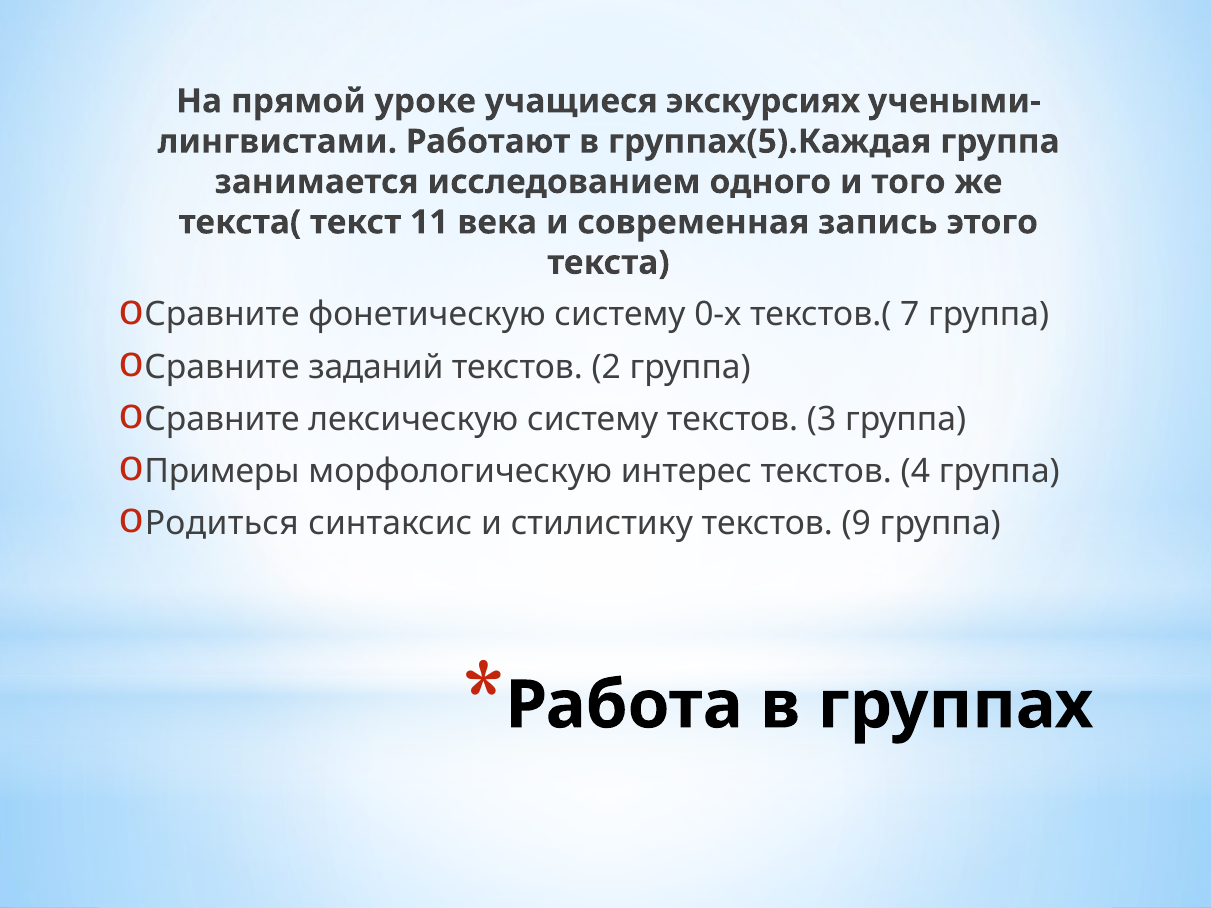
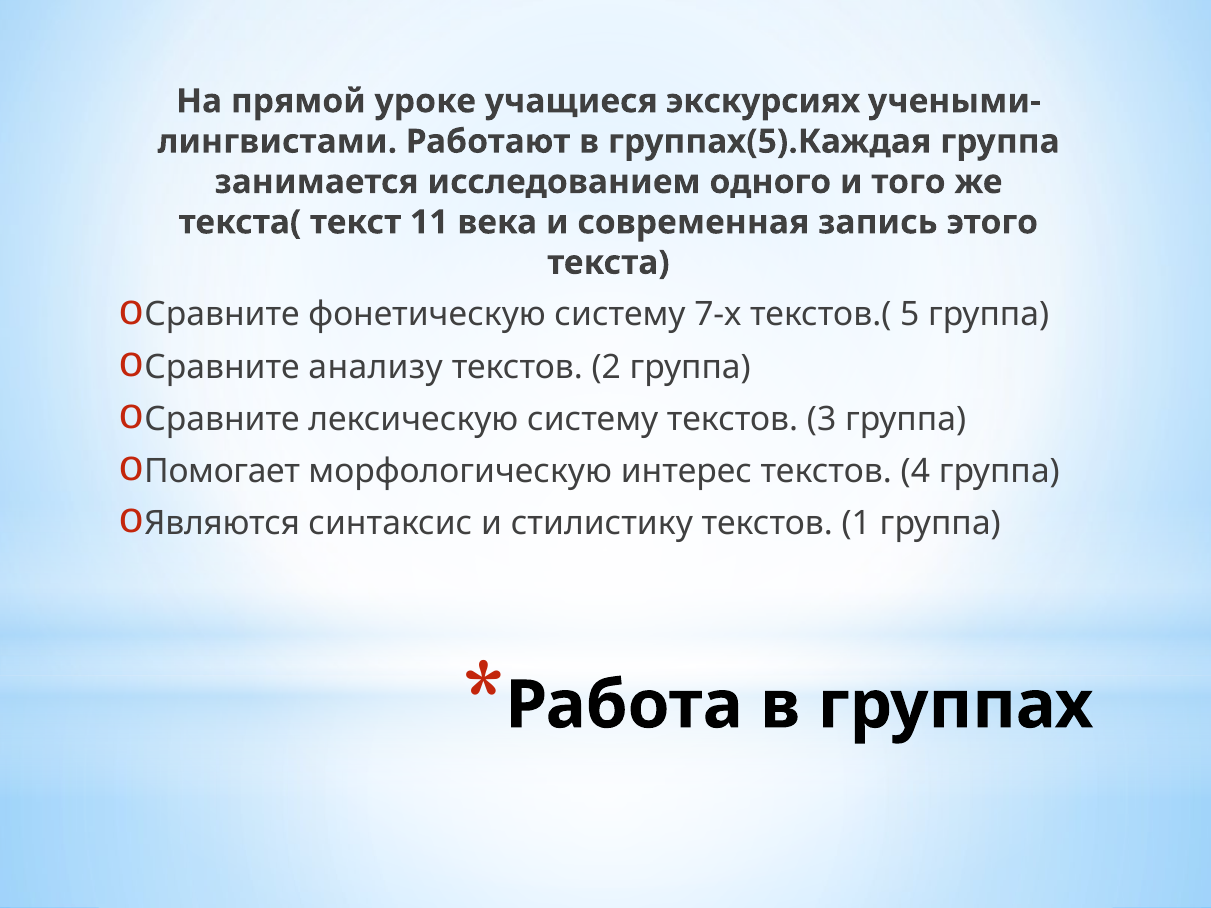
0-х: 0-х -> 7-х (718, 315)
7: 7 -> 5 (910, 315)
заданий: заданий -> анализу (376, 367)
Примеры: Примеры -> Помогает (222, 471)
Родиться: Родиться -> Являются (222, 524)
9: 9 -> 1 (856, 524)
